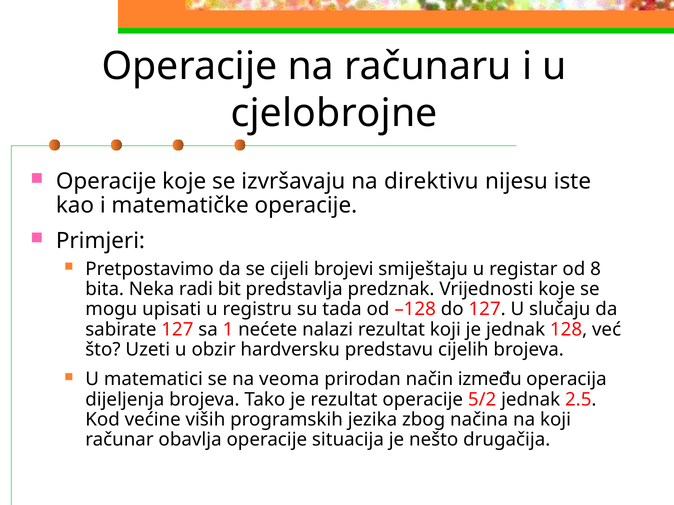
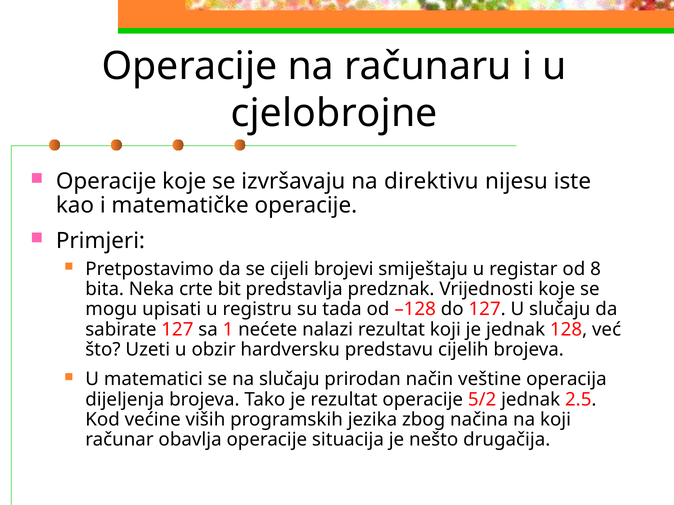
radi: radi -> crte (196, 289)
na veoma: veoma -> slučaju (289, 380)
između: između -> veštine (490, 380)
